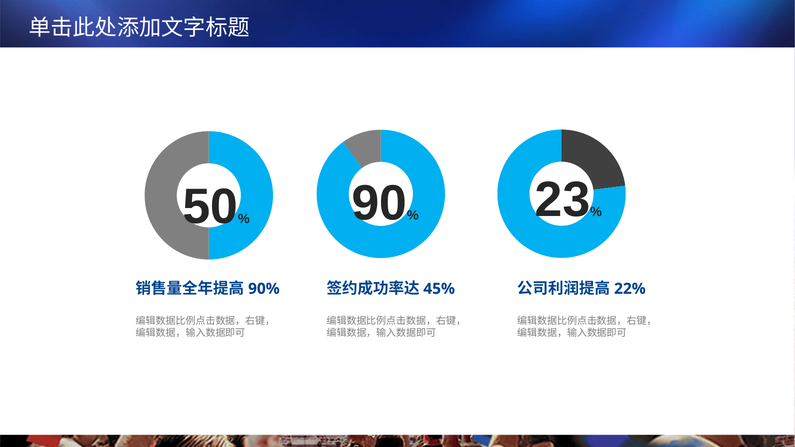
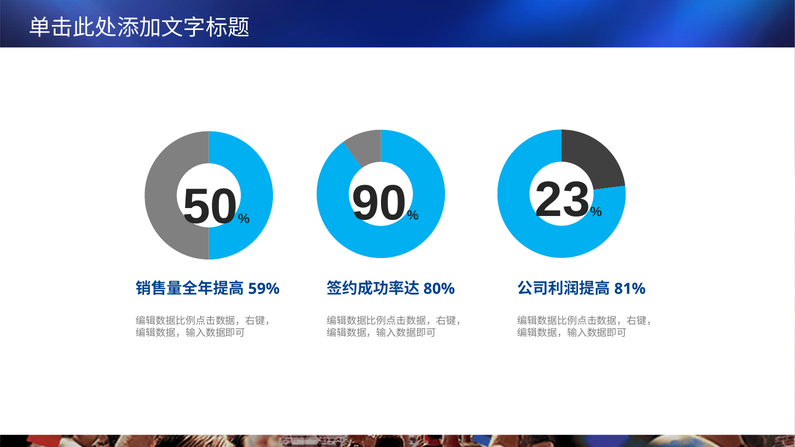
90%: 90% -> 59% (264, 289)
45%: 45% -> 80% (439, 289)
22%: 22% -> 81% (630, 289)
